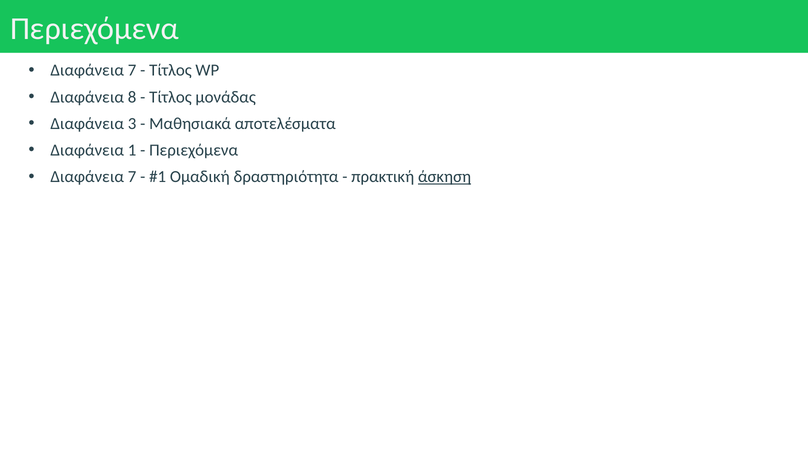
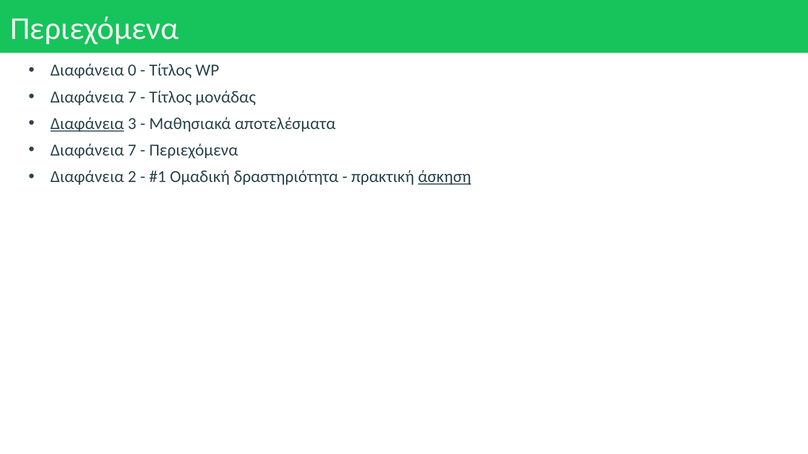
7: 7 -> 0 (132, 70)
8: 8 -> 7 (132, 97)
Διαφάνεια underline: none -> present (87, 124)
1: 1 -> 7 (132, 150)
7: 7 -> 2 (132, 177)
